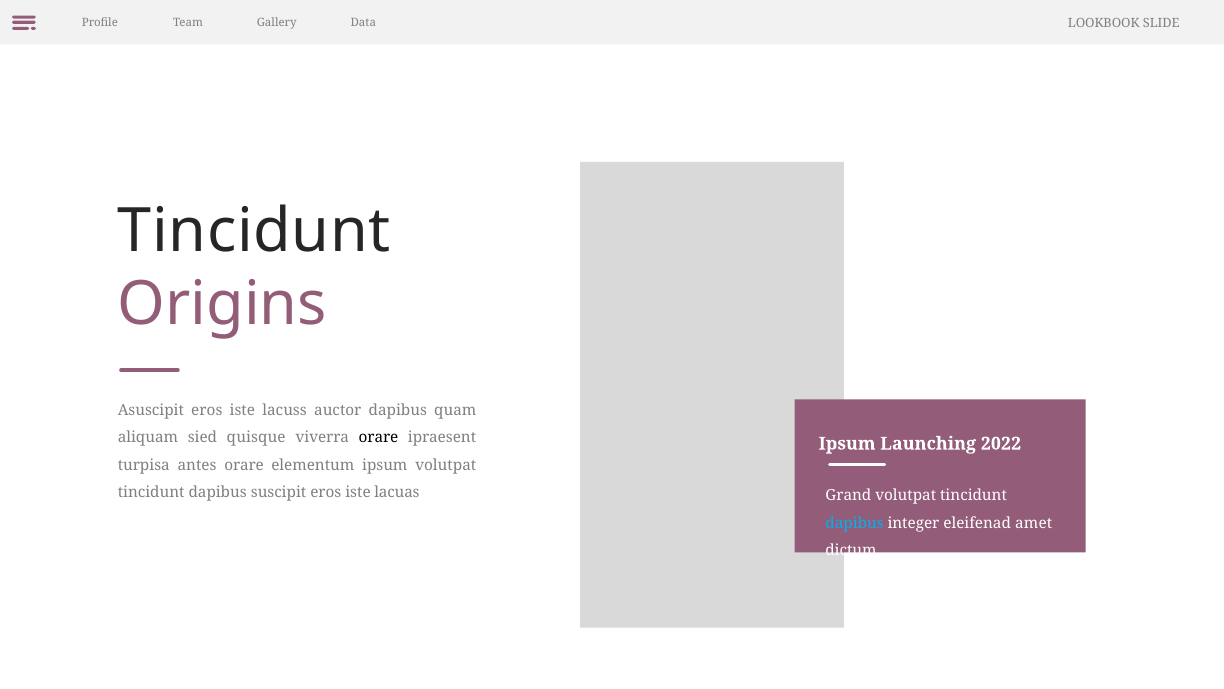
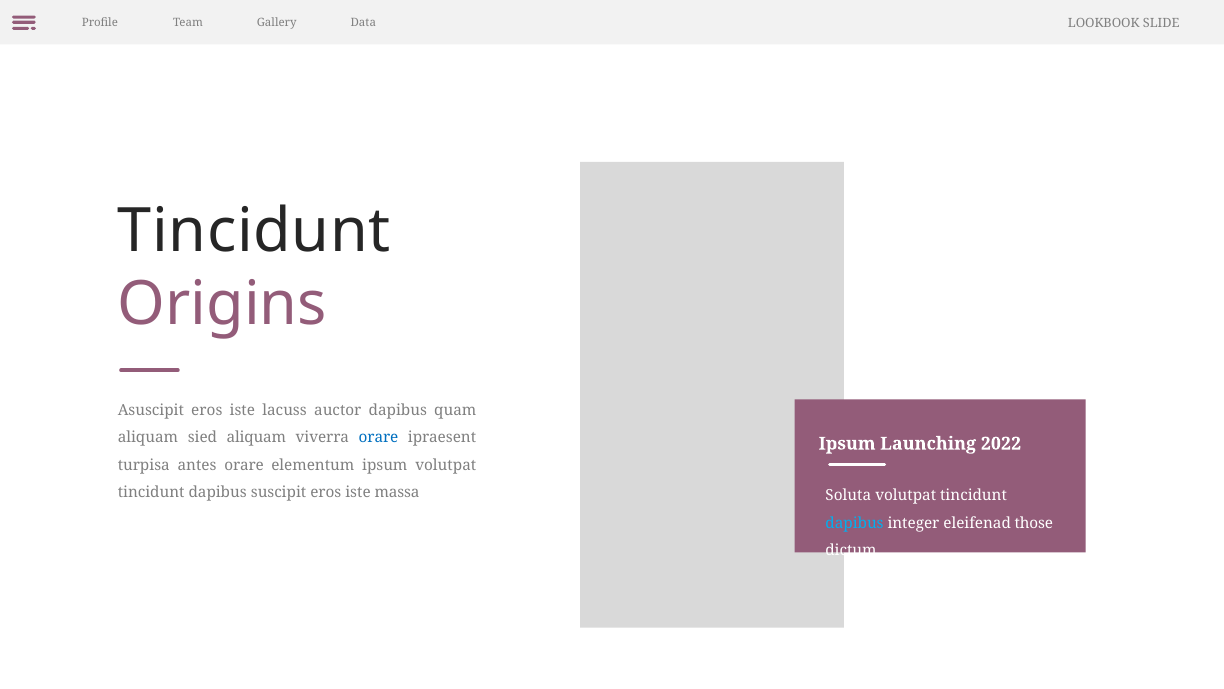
sied quisque: quisque -> aliquam (256, 437)
orare colour: black -> blue (378, 437)
lacuas: lacuas -> massa (397, 492)
Grand: Grand -> Soluta (848, 495)
amet: amet -> those (1034, 523)
